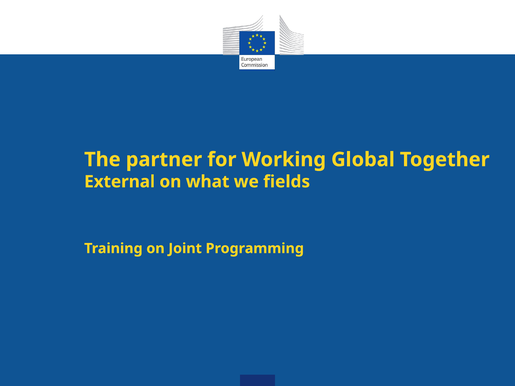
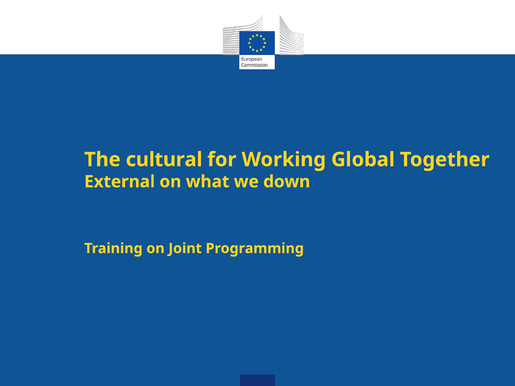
partner: partner -> cultural (164, 160)
fields: fields -> down (287, 182)
